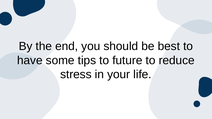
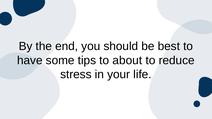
future: future -> about (127, 60)
